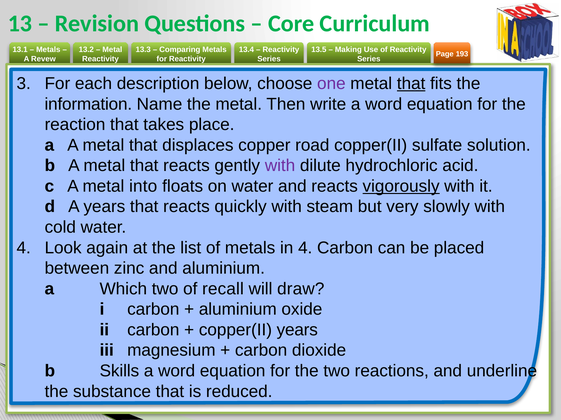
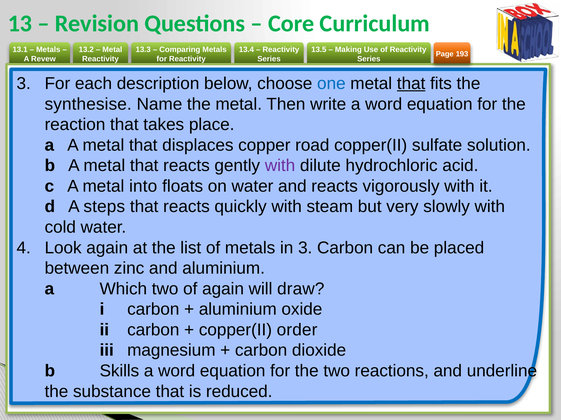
one colour: purple -> blue (331, 84)
information: information -> synthesise (88, 104)
vigorously underline: present -> none (401, 186)
A years: years -> steps (104, 207)
in 4: 4 -> 3 (305, 248)
of recall: recall -> again (223, 289)
copper(II years: years -> order (297, 330)
